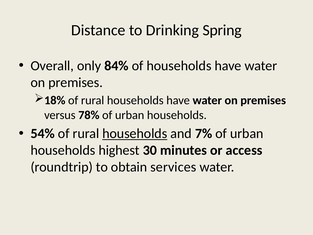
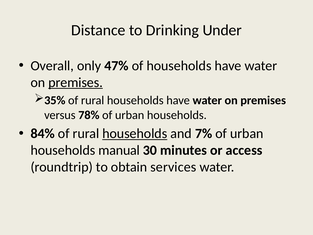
Spring: Spring -> Under (222, 30)
84%: 84% -> 47% (116, 66)
premises underline: none -> present (76, 82)
18%: 18% -> 35% (55, 100)
54%: 54% -> 84% (43, 134)
highest: highest -> manual (119, 150)
